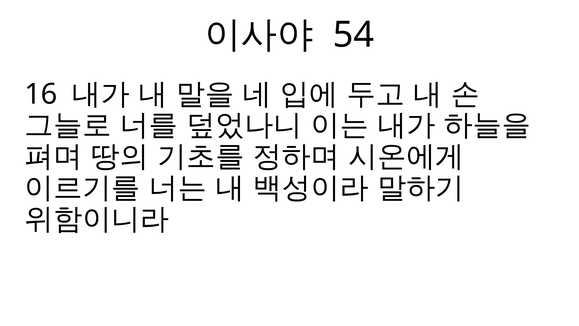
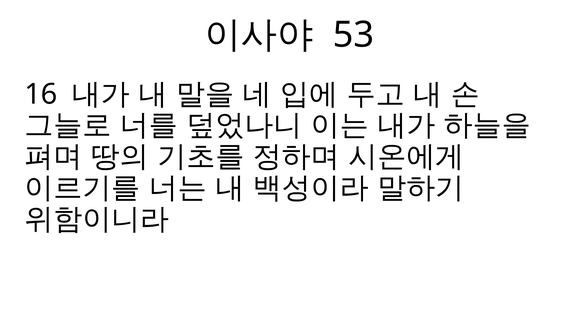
54: 54 -> 53 (354, 35)
